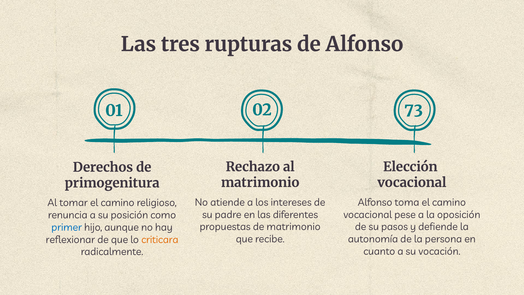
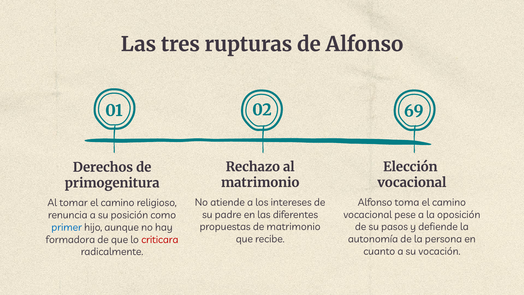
73: 73 -> 69 (414, 111)
reflexionar: reflexionar -> formadora (70, 239)
criticara colour: orange -> red (160, 239)
